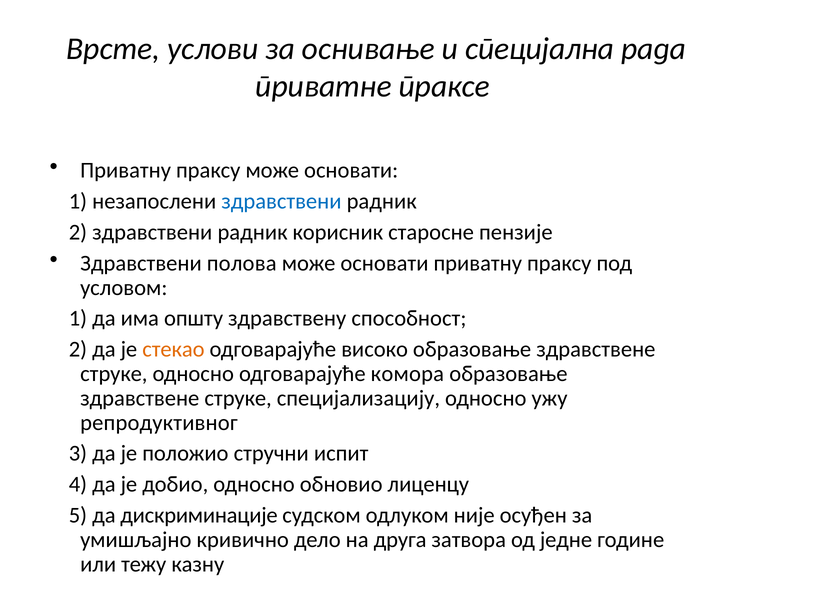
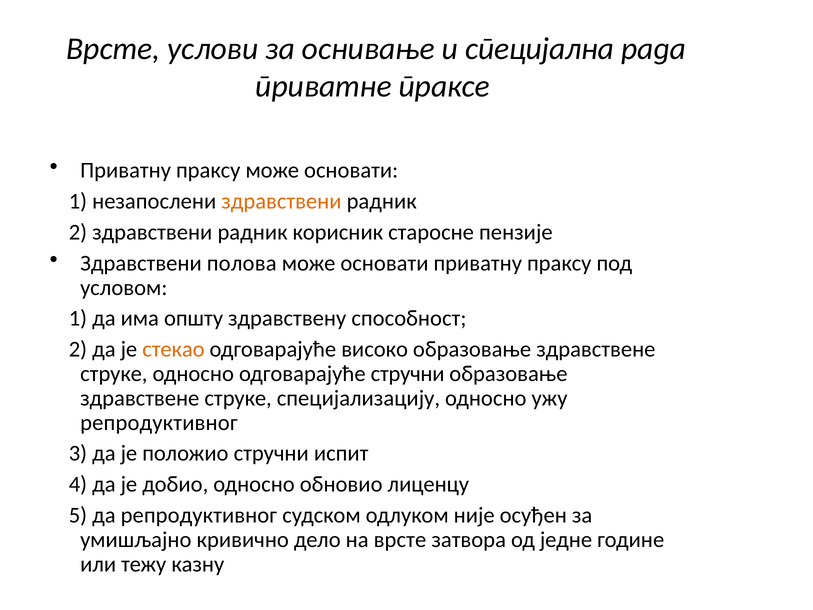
здравствени colour: blue -> orange (281, 201)
одговарајуће комора: комора -> стручни (408, 374)
да дискриминације: дискриминације -> репродуктивног (199, 515)
на друга: друга -> врсте (400, 539)
